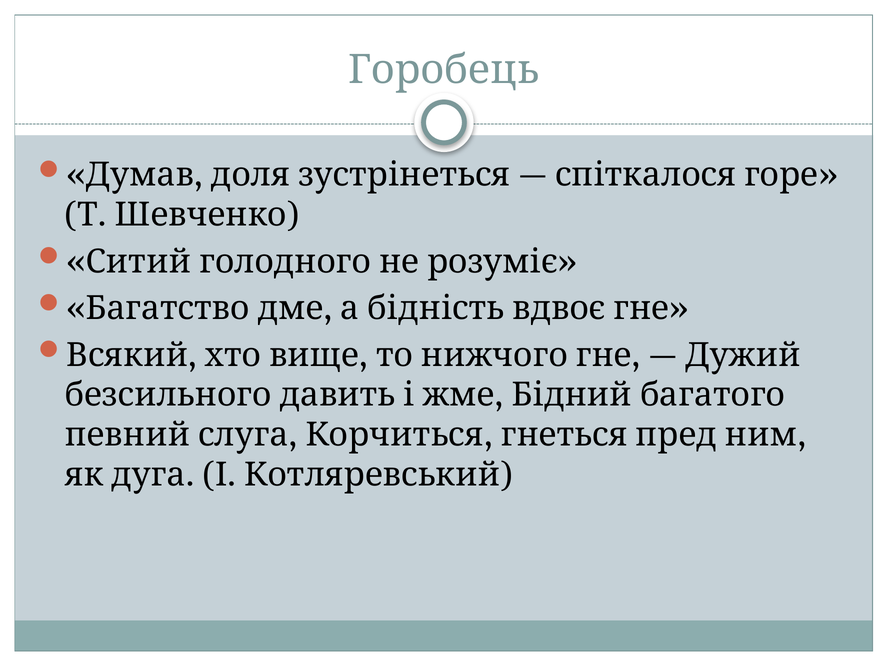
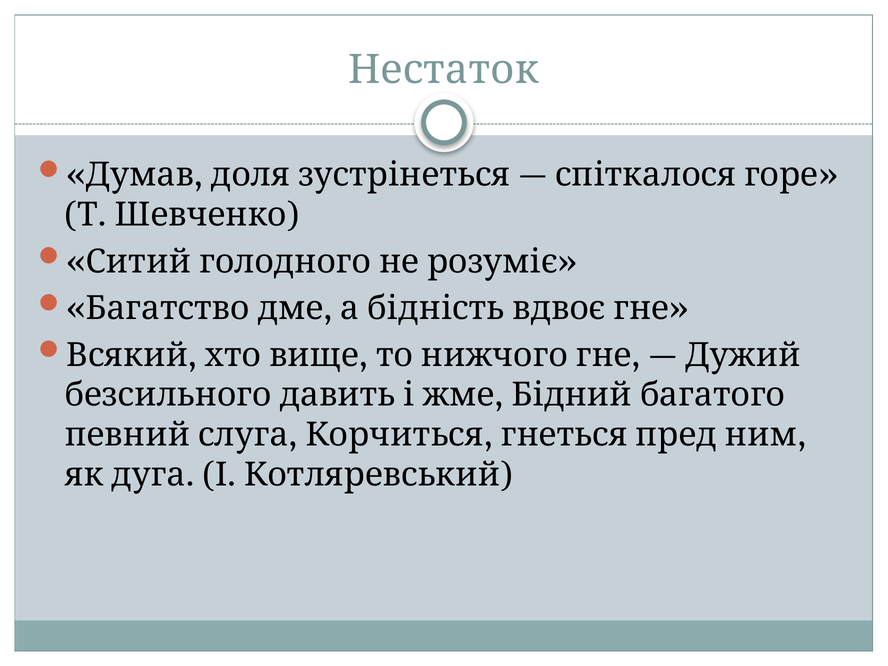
Горобець: Горобець -> Нестаток (443, 70)
